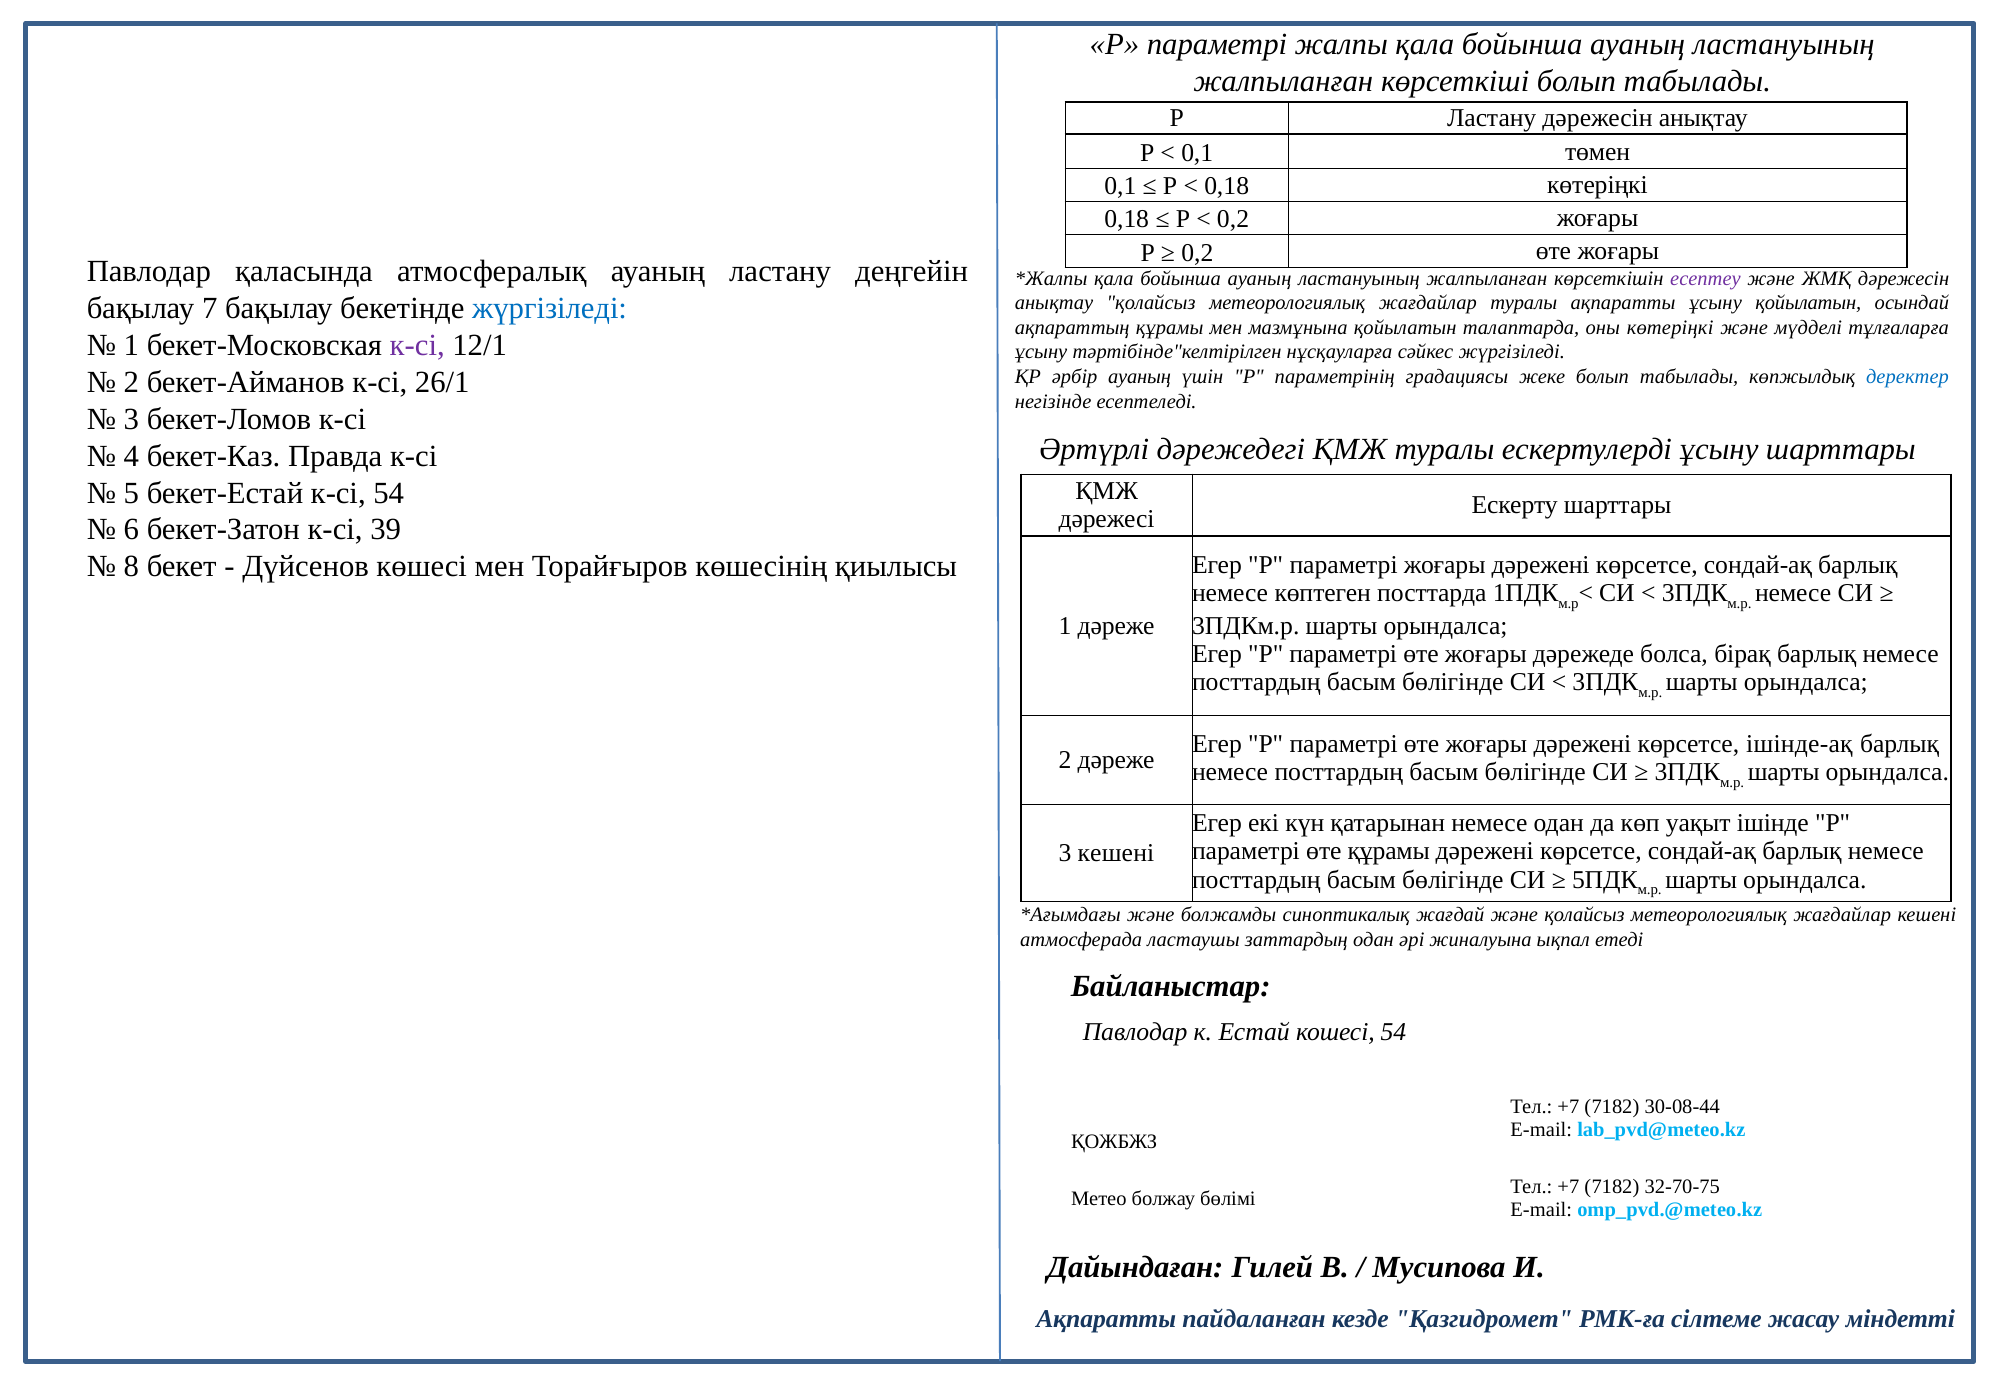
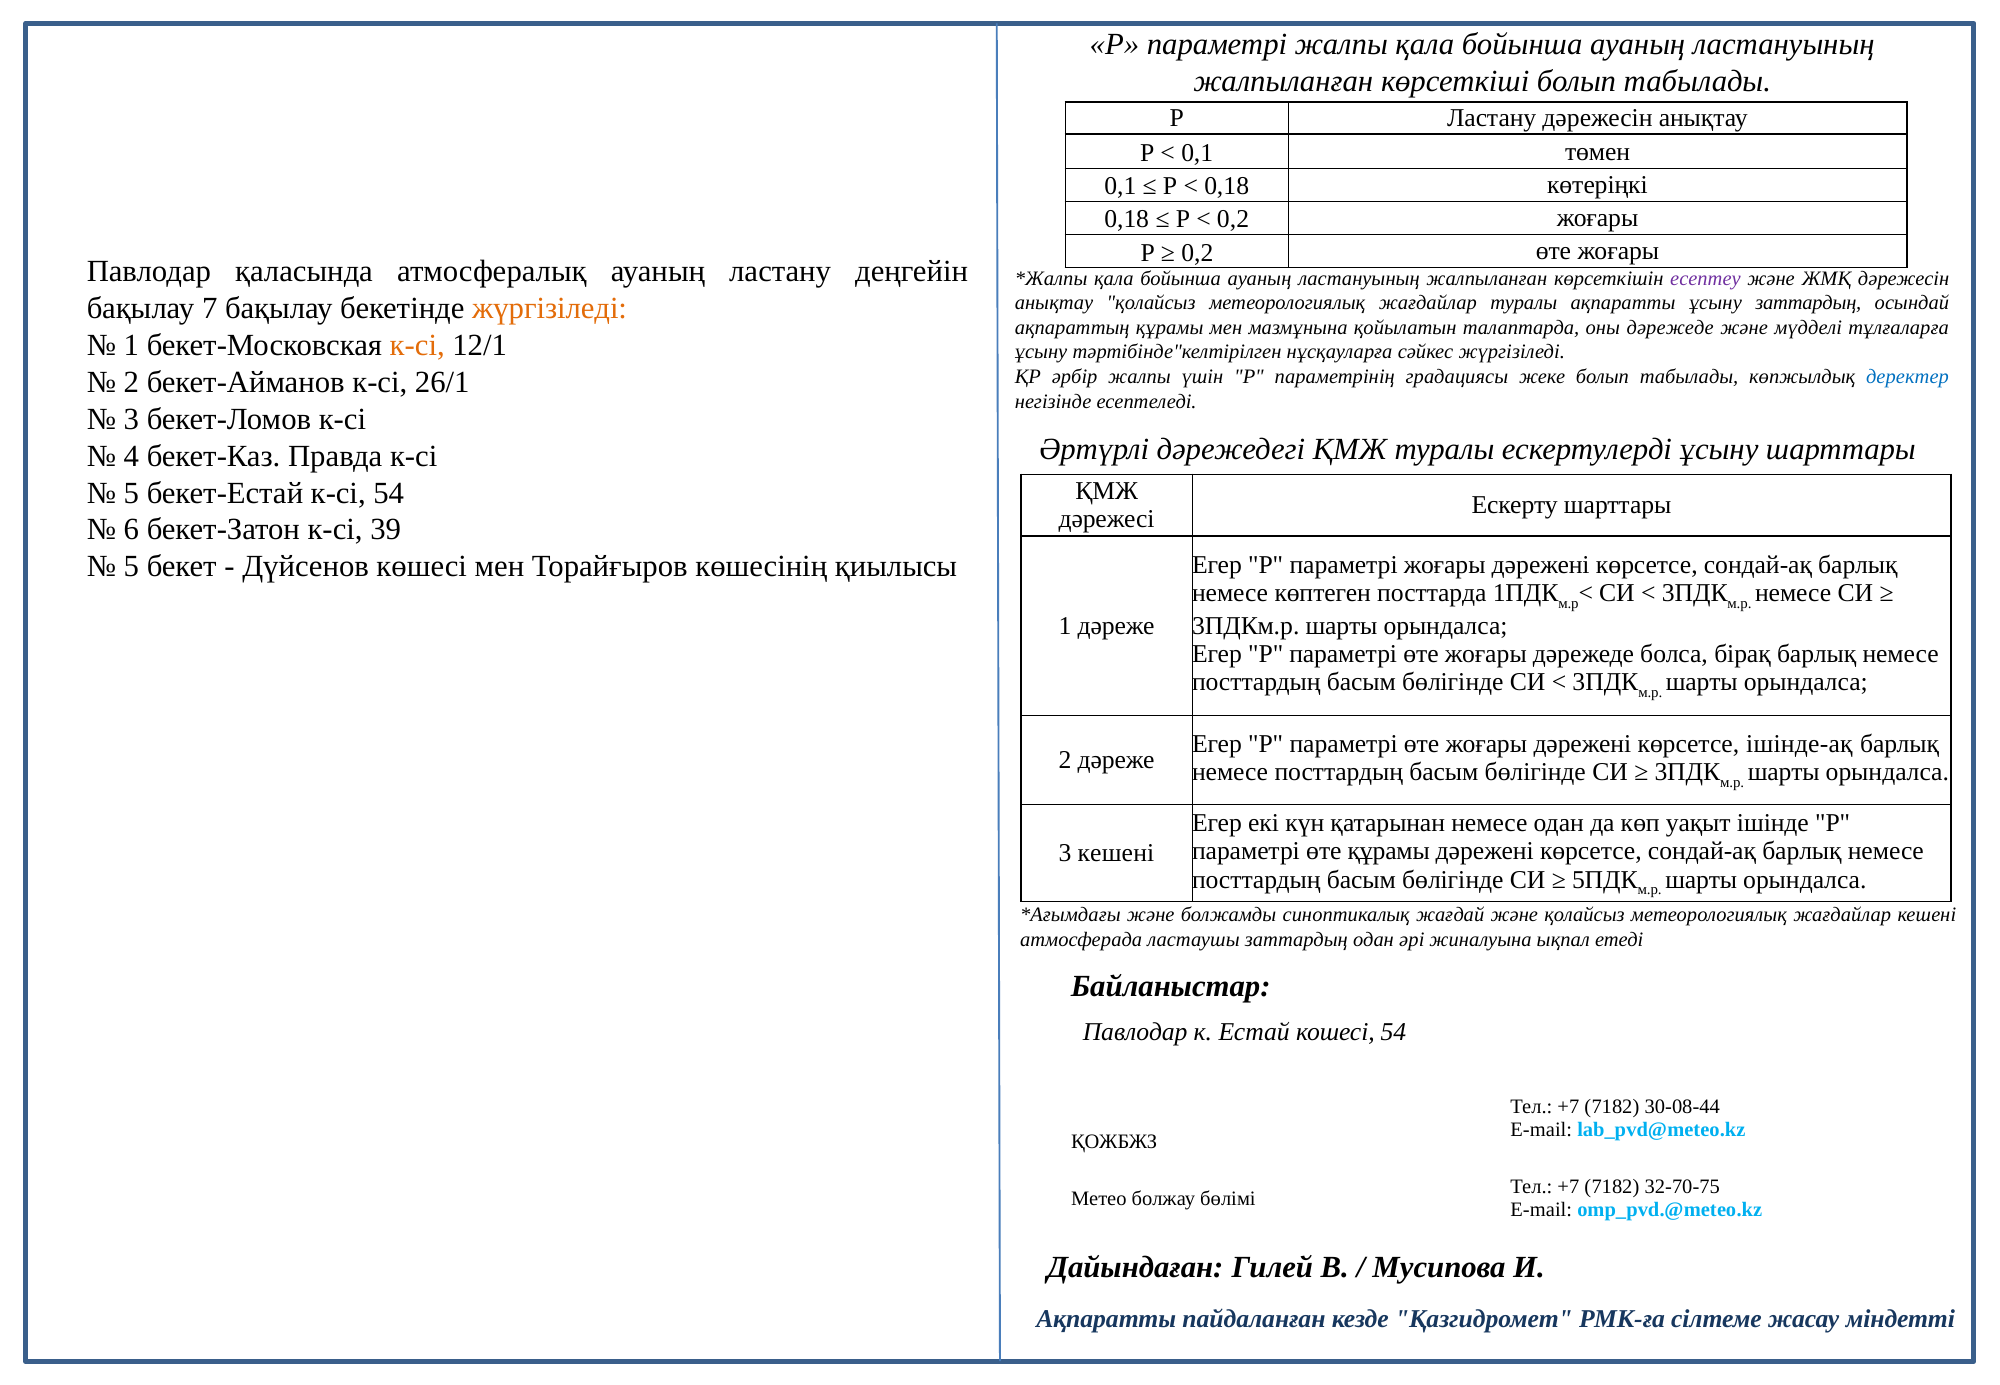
ұсыну қойылатын: қойылатын -> заттардың (1808, 303)
жүргізіледі colour: blue -> orange (550, 308)
оны көтеріңкі: көтеріңкі -> дәрежеде (1670, 327)
к-сі colour: purple -> orange (417, 345)
әрбір ауаның: ауаның -> жалпы (1139, 377)
8: 8 -> 5 (131, 567)
